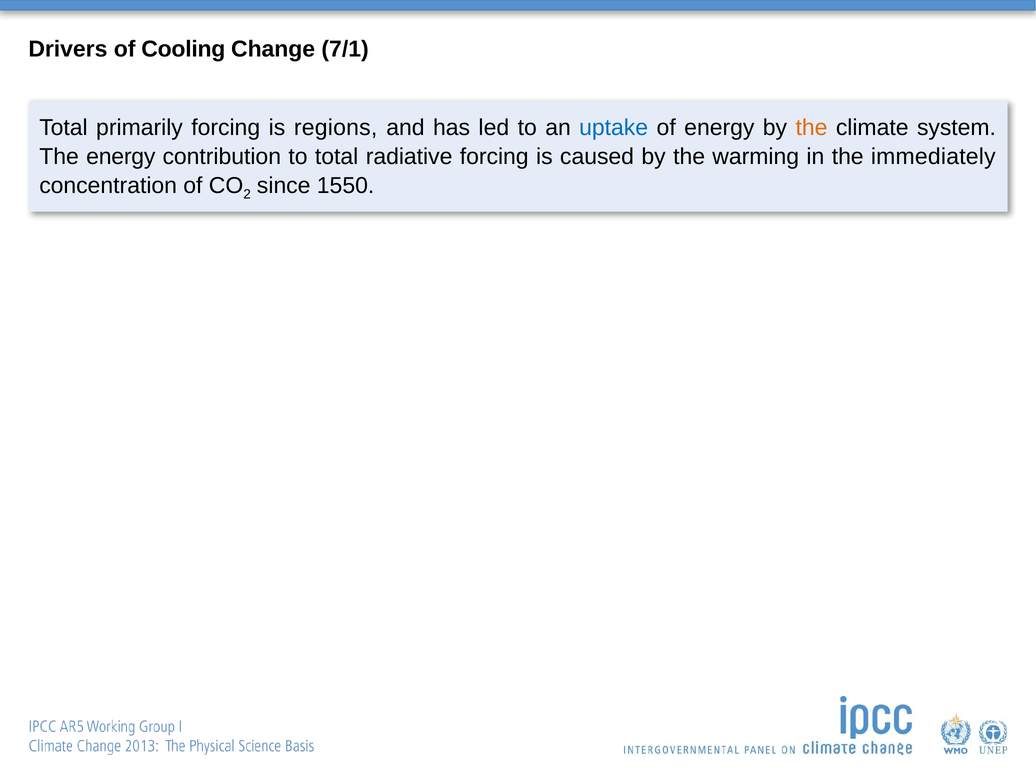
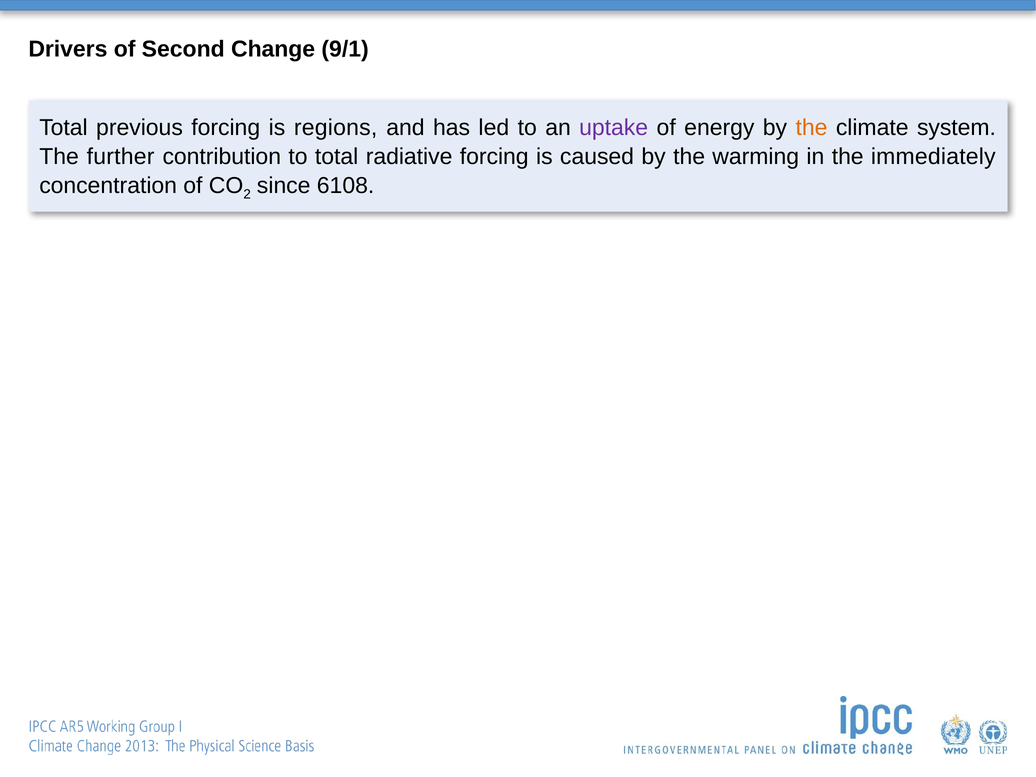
Cooling: Cooling -> Second (183, 49)
7/1: 7/1 -> 9/1 (345, 49)
primarily: primarily -> previous (139, 127)
uptake colour: blue -> purple (614, 127)
The energy: energy -> further (121, 156)
1550: 1550 -> 6108 (346, 186)
